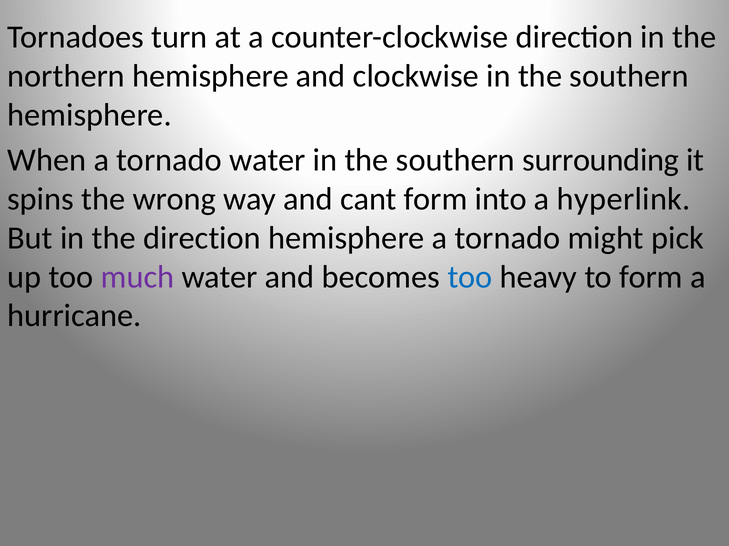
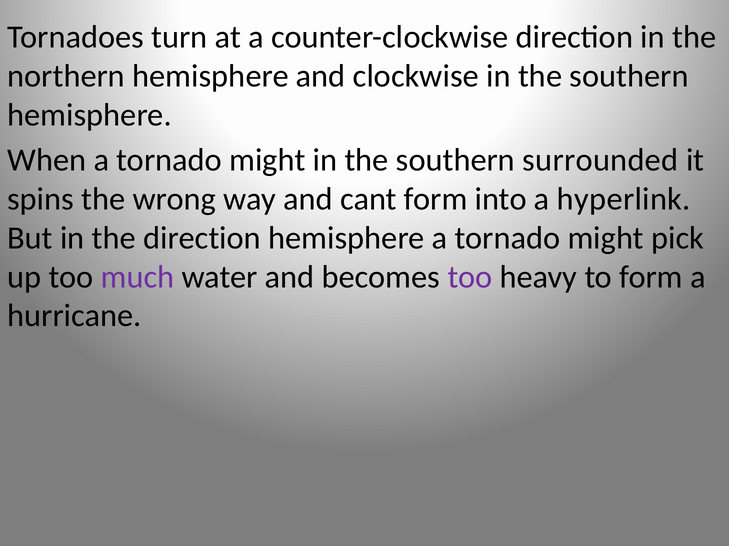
When a tornado water: water -> might (267, 160)
surrounding: surrounding -> surrounded (600, 160)
too colour: blue -> purple (470, 277)
